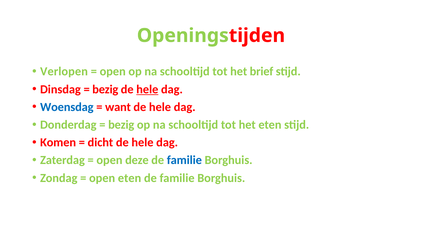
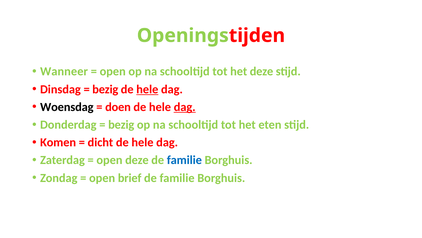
Verlopen: Verlopen -> Wanneer (64, 71)
het brief: brief -> deze (262, 71)
Woensdag colour: blue -> black (67, 107)
want: want -> doen (118, 107)
dag underline: none -> present (185, 107)
open eten: eten -> brief (130, 178)
